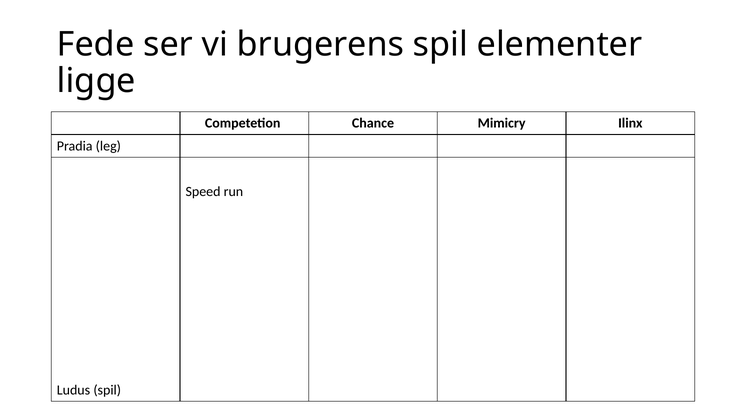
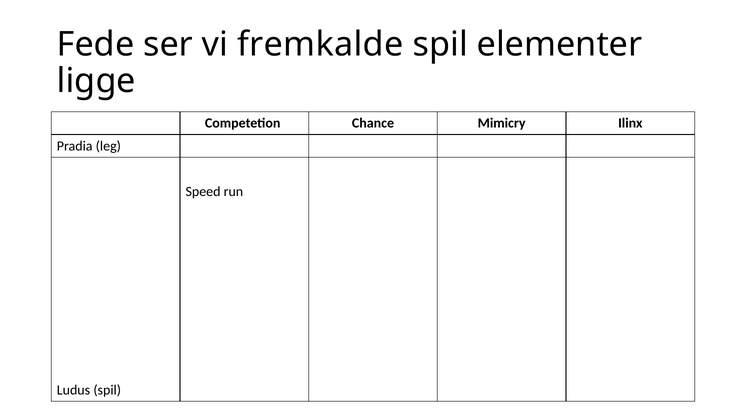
brugerens: brugerens -> fremkalde (320, 44)
